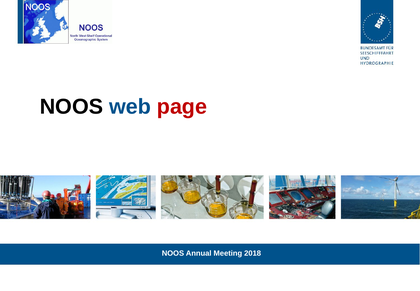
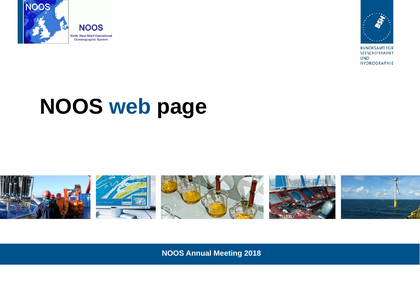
page colour: red -> black (182, 107)
